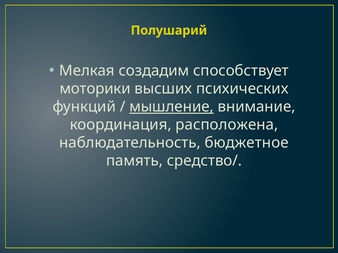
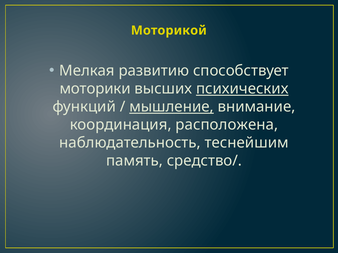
Полушарий: Полушарий -> Моторикой (169, 30)
создадим: создадим -> развитию (154, 71)
психических underline: none -> present (242, 89)
бюджетное: бюджетное -> теснейшим (247, 143)
